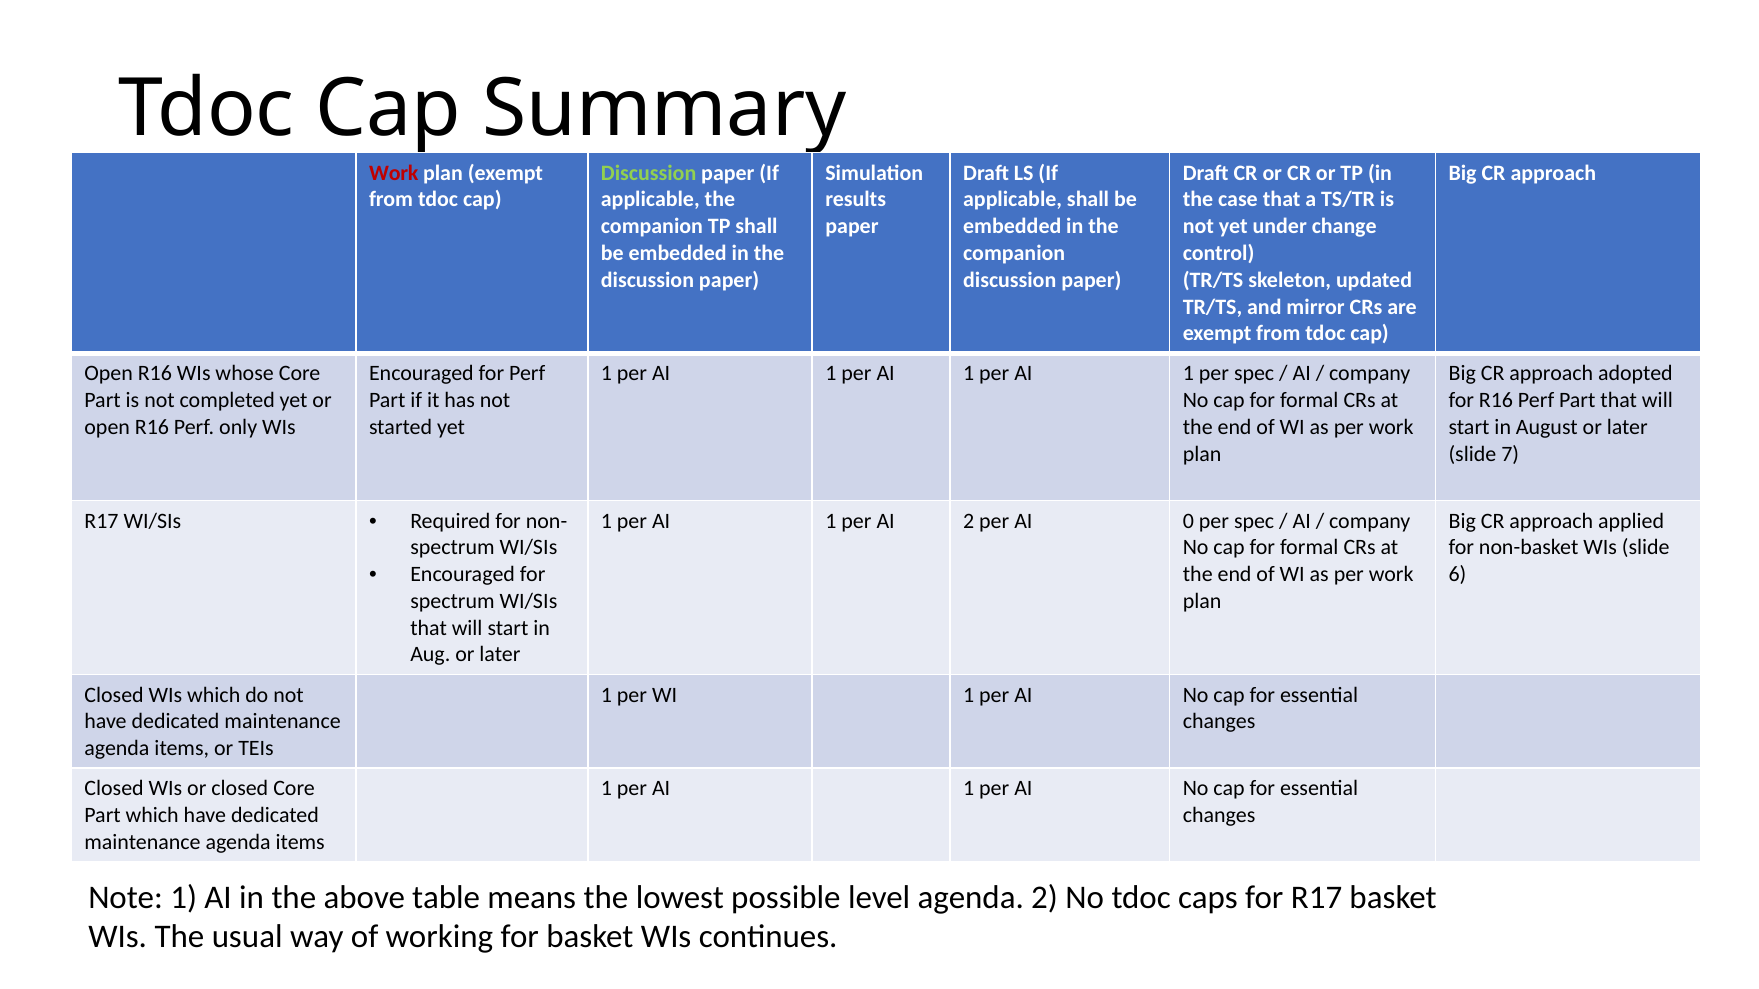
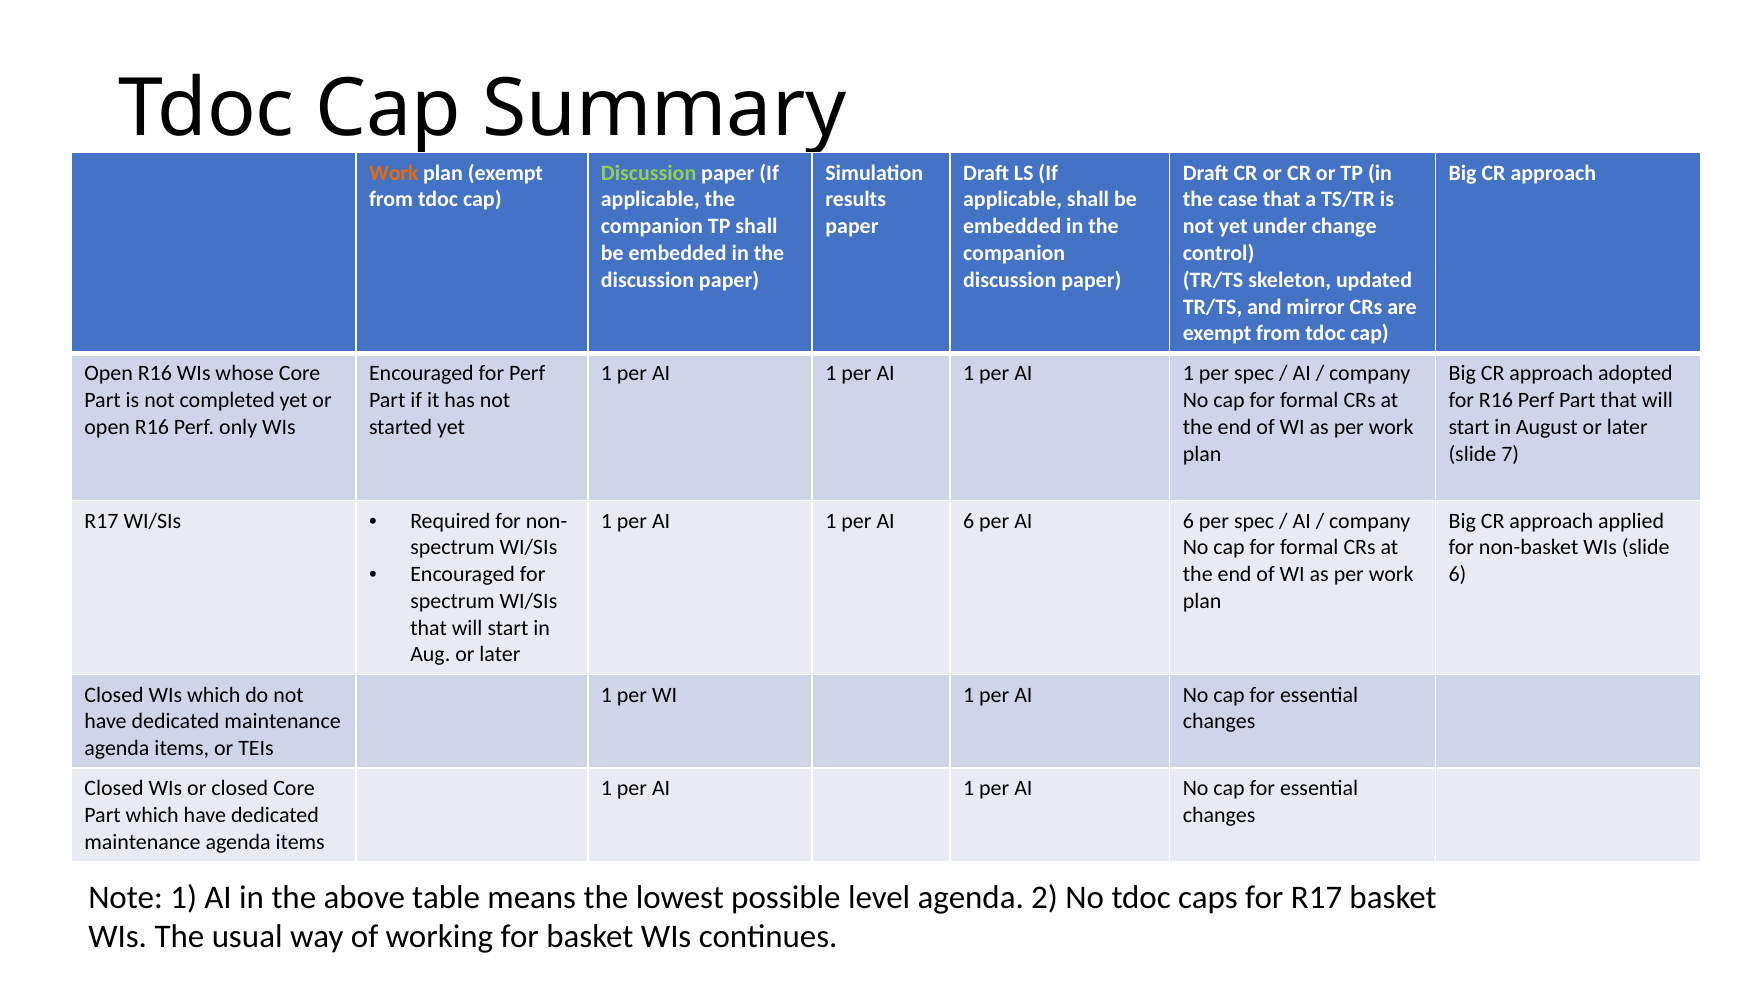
Work colour: red -> orange (394, 173)
1 per AI 2: 2 -> 6 (969, 521)
0: 0 -> 6 (1188, 521)
